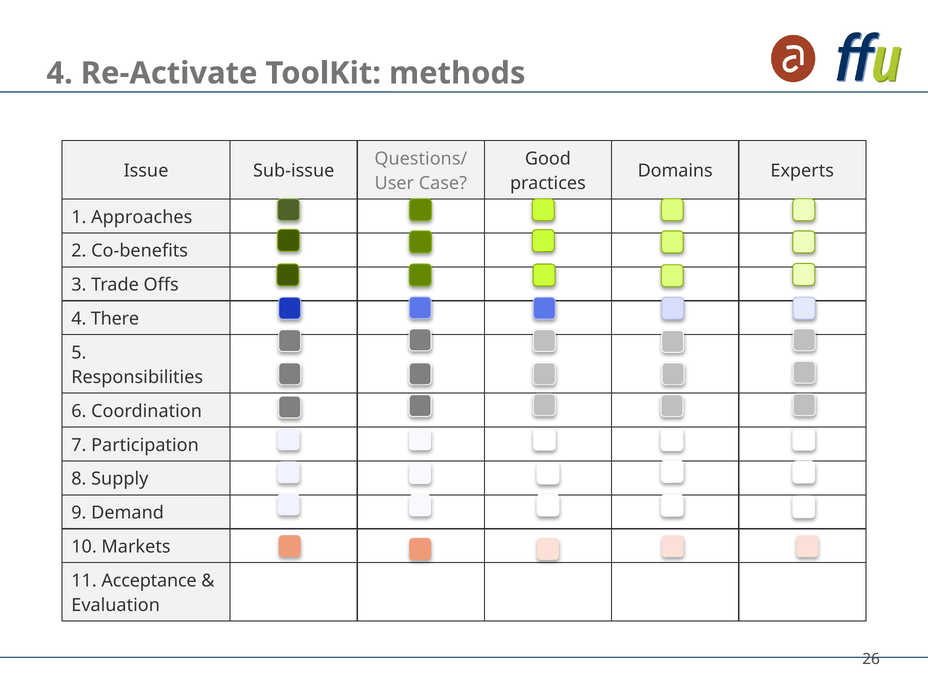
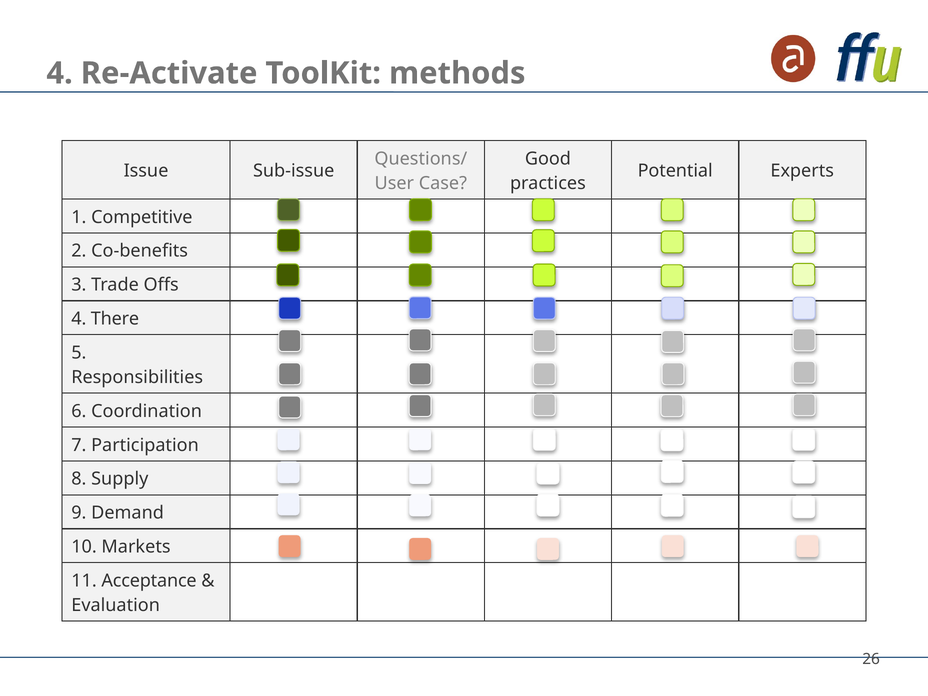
Domains: Domains -> Potential (675, 171)
Approaches: Approaches -> Competitive (142, 217)
